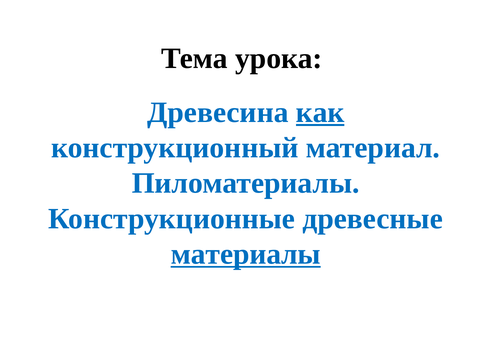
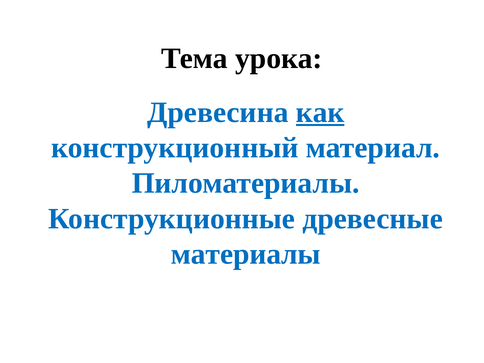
материалы underline: present -> none (246, 254)
